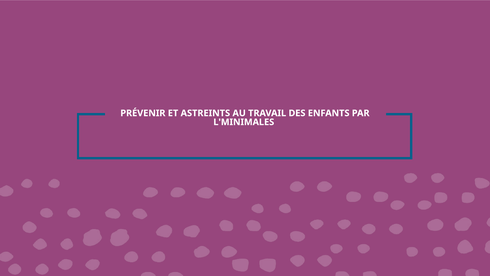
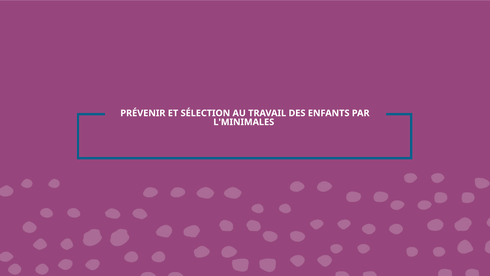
ASTREINTS: ASTREINTS -> SÉLECTION (205, 113)
